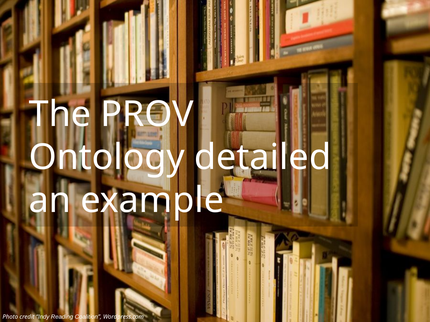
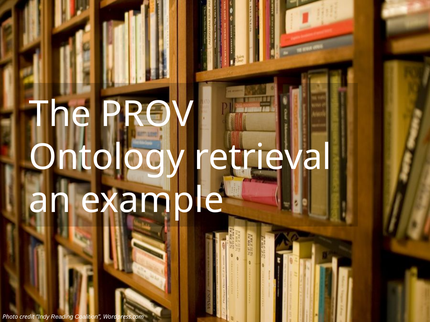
detailed: detailed -> retrieval (263, 158)
